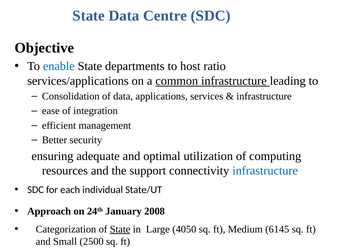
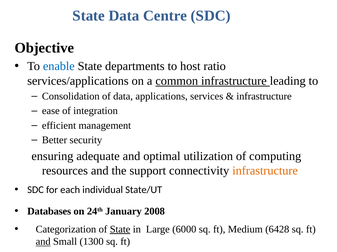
infrastructure colour: blue -> orange (265, 171)
Approach: Approach -> Databases (49, 212)
4050: 4050 -> 6000 (184, 230)
6145: 6145 -> 6428 (277, 230)
and underline: none -> present (43, 242)
2500: 2500 -> 1300 (92, 242)
